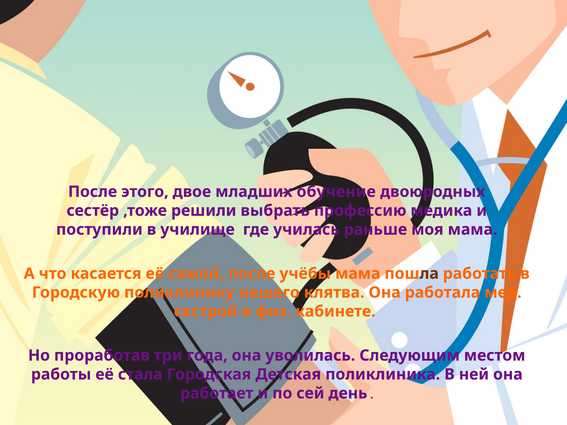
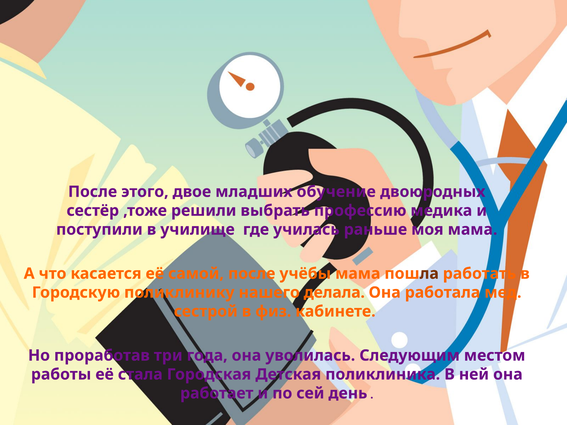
клятва: клятва -> делала (334, 293)
